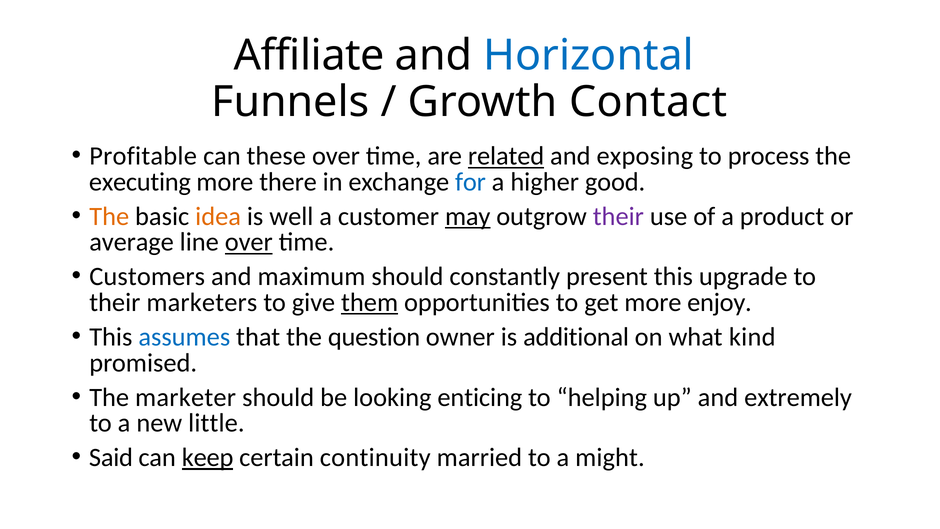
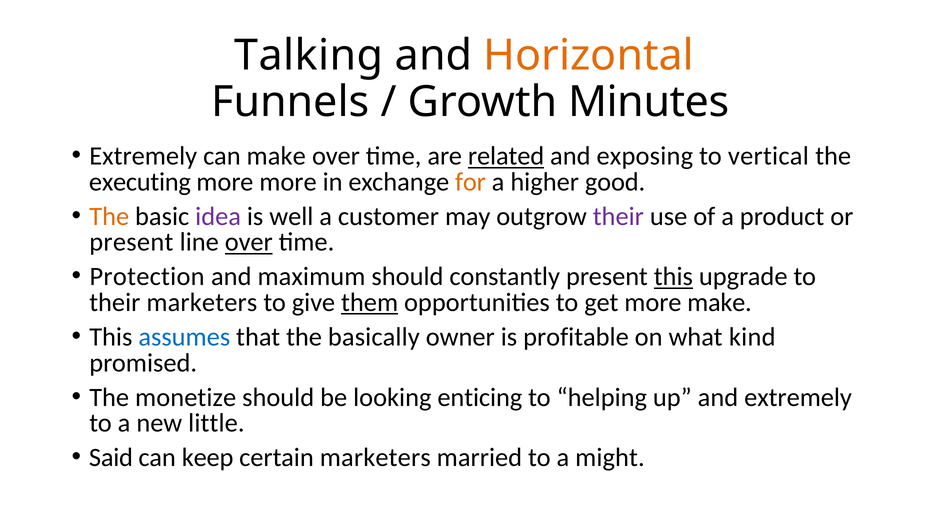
Affiliate: Affiliate -> Talking (309, 56)
Horizontal colour: blue -> orange (589, 56)
Contact: Contact -> Minutes (649, 102)
Profitable: Profitable -> Extremely (143, 156)
can these: these -> make (276, 156)
process: process -> vertical (768, 156)
more there: there -> more (288, 182)
for colour: blue -> orange (470, 182)
idea colour: orange -> purple (218, 216)
may underline: present -> none (468, 216)
average: average -> present (131, 242)
Customers: Customers -> Protection (147, 277)
this underline: none -> present (673, 277)
more enjoy: enjoy -> make (719, 302)
question: question -> basically (374, 337)
additional: additional -> profitable (576, 337)
marketer: marketer -> monetize (186, 397)
keep underline: present -> none (208, 457)
certain continuity: continuity -> marketers (375, 457)
